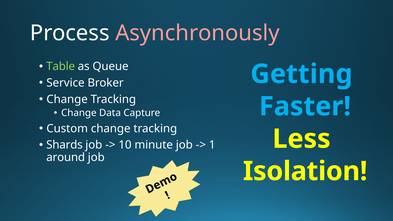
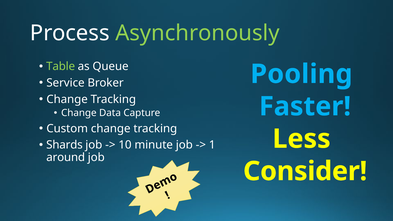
Asynchronously colour: pink -> light green (197, 33)
Getting: Getting -> Pooling (301, 74)
Isolation: Isolation -> Consider (305, 171)
